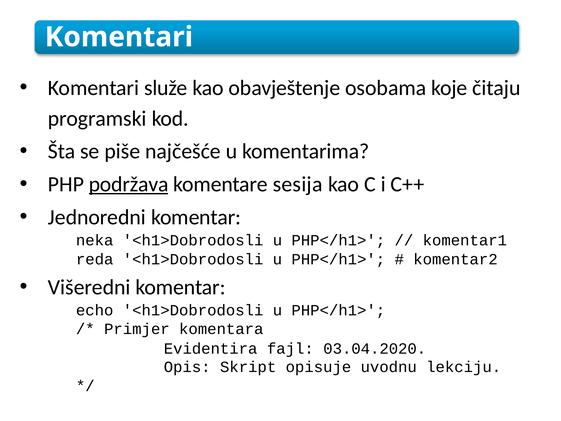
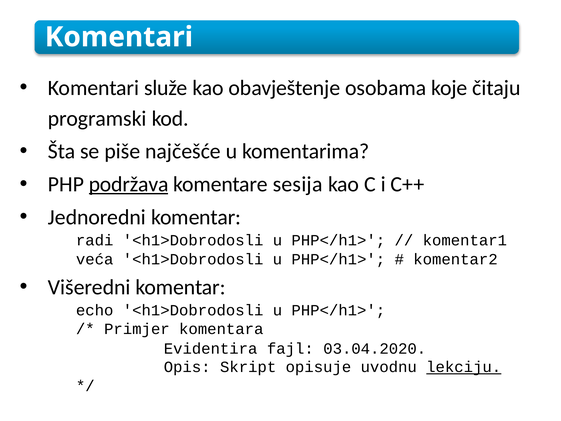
neka: neka -> radi (95, 240)
reda: reda -> veća (95, 259)
lekciju underline: none -> present (464, 367)
